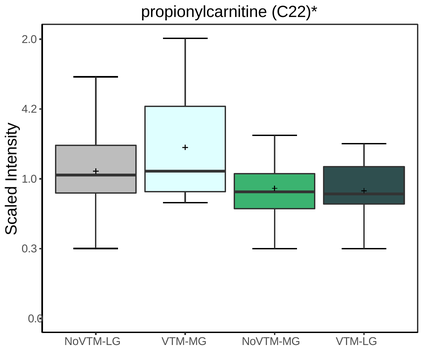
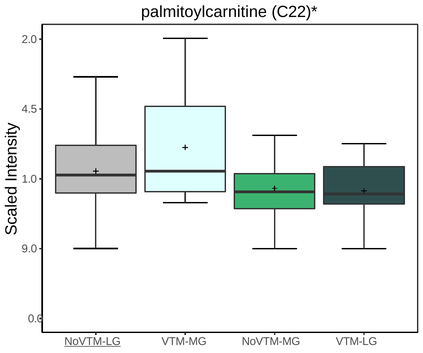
propionylcarnitine: propionylcarnitine -> palmitoylcarnitine (204, 12)
4.2: 4.2 -> 4.5 (29, 109)
0.3: 0.3 -> 9.0 (29, 248)
NoVTM-LG underline: none -> present (93, 341)
